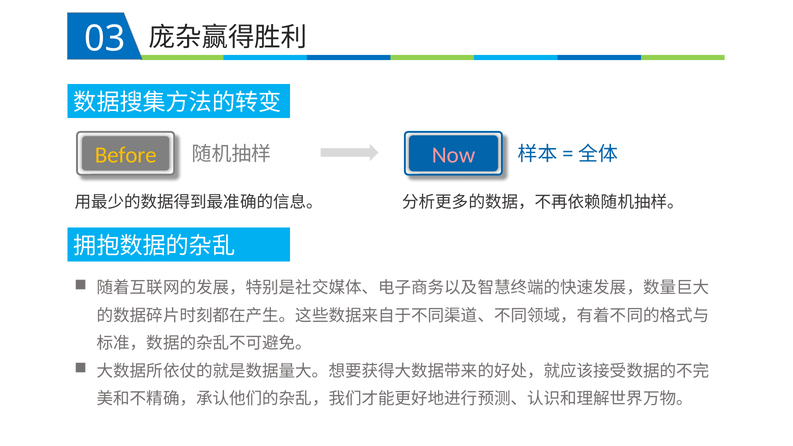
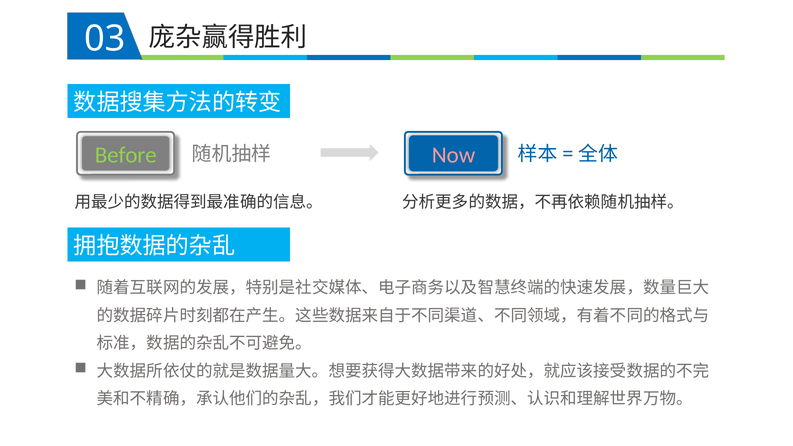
Before colour: yellow -> light green (126, 155)
